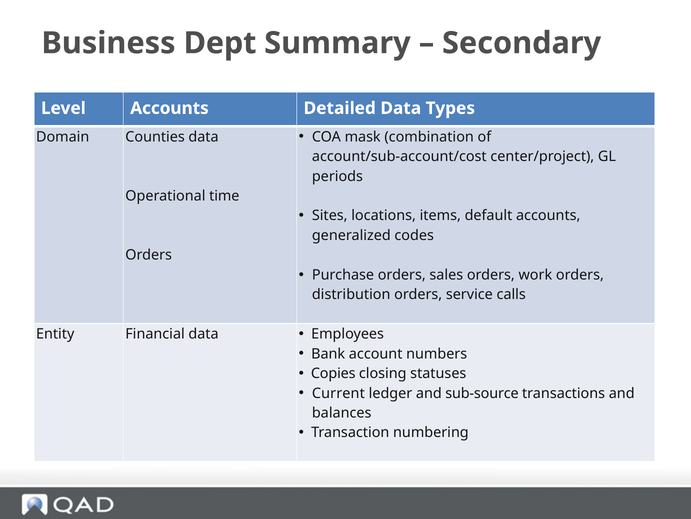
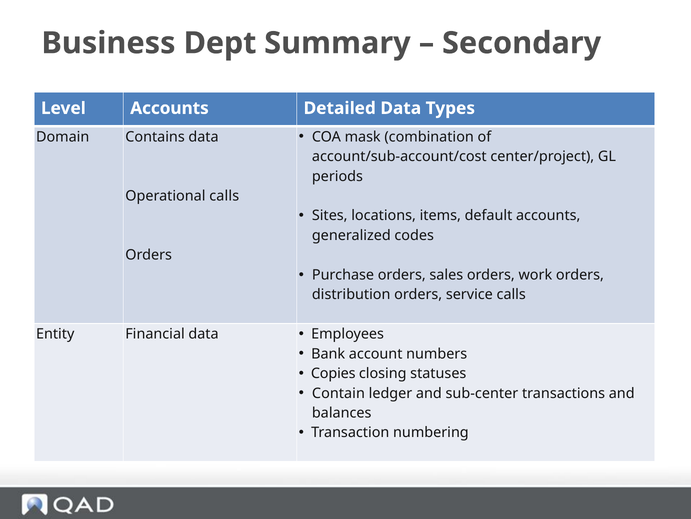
Counties: Counties -> Contains (155, 137)
Operational time: time -> calls (224, 196)
Current: Current -> Contain (338, 393)
sub-source: sub-source -> sub-center (482, 393)
